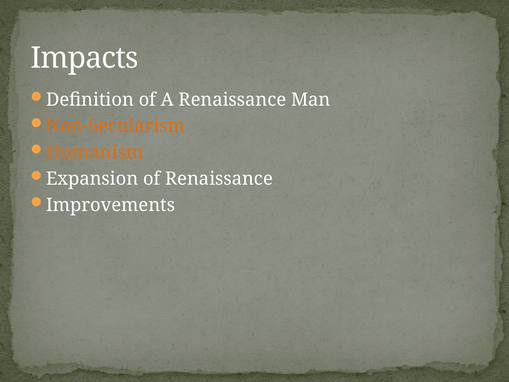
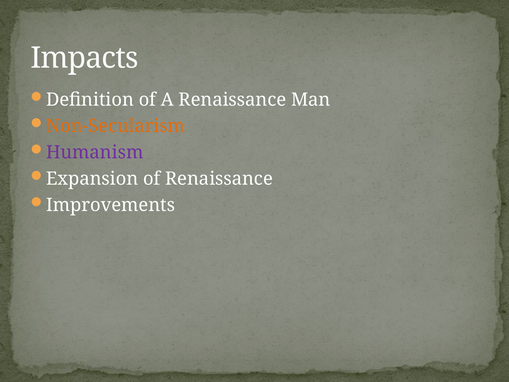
Humanism colour: orange -> purple (95, 152)
